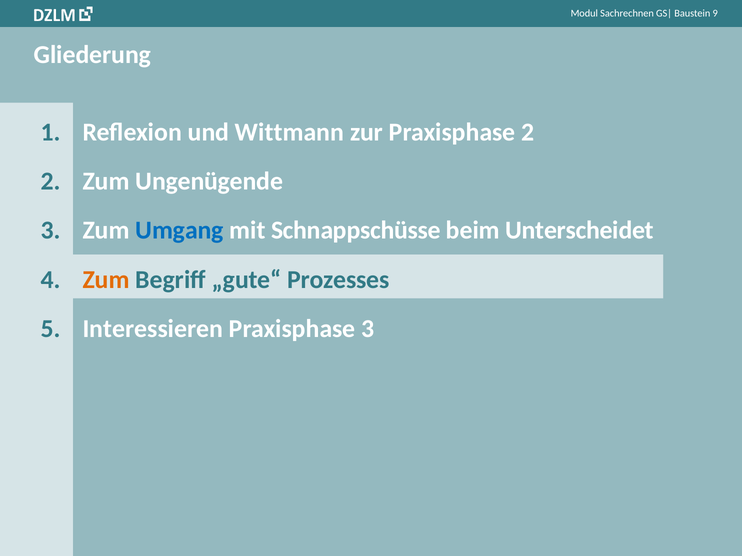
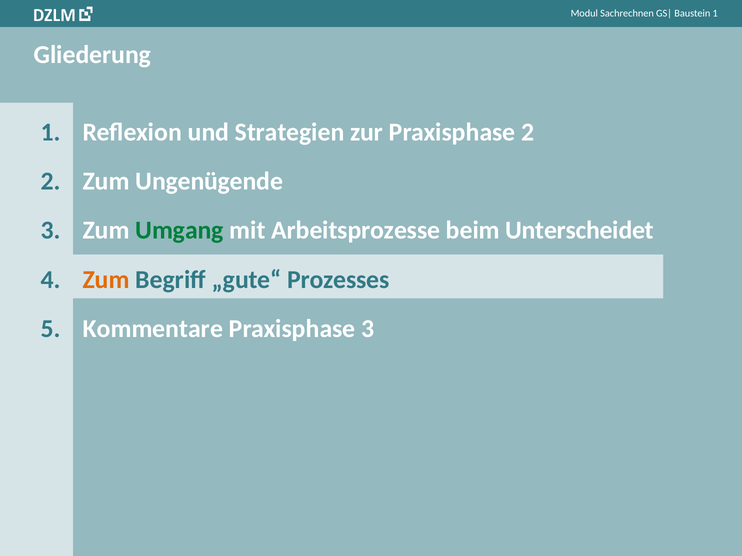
9: 9 -> 1 (715, 13)
Wittmann: Wittmann -> Strategien (290, 132)
Umgang colour: blue -> green (180, 231)
Schnappschüsse: Schnappschüsse -> Arbeitsprozesse (356, 231)
Interessieren: Interessieren -> Kommentare (153, 329)
